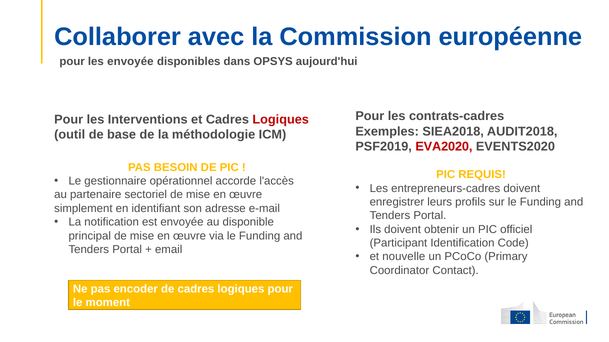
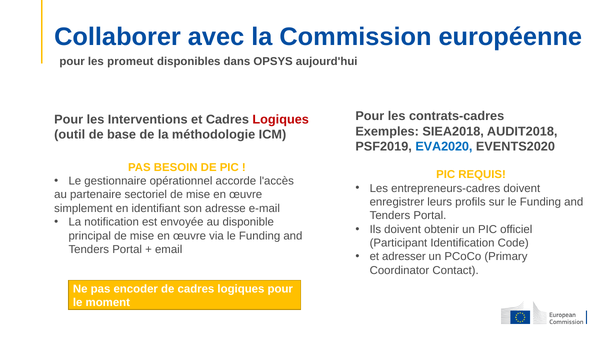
les envoyée: envoyée -> promeut (130, 62)
EVA2020 colour: red -> blue (444, 147)
nouvelle: nouvelle -> adresser (404, 257)
